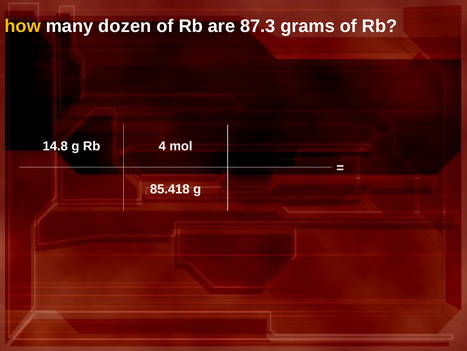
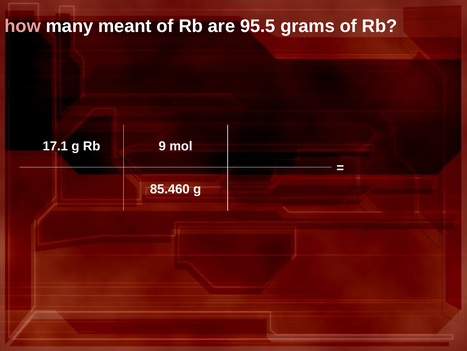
how colour: yellow -> pink (23, 26)
dozen: dozen -> meant (125, 26)
87.3: 87.3 -> 95.5 (258, 26)
14.8: 14.8 -> 17.1 (55, 146)
4: 4 -> 9 (162, 146)
85.418: 85.418 -> 85.460 (170, 189)
